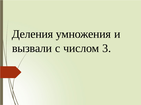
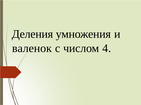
вызвали: вызвали -> валенок (32, 49)
3: 3 -> 4 (107, 49)
